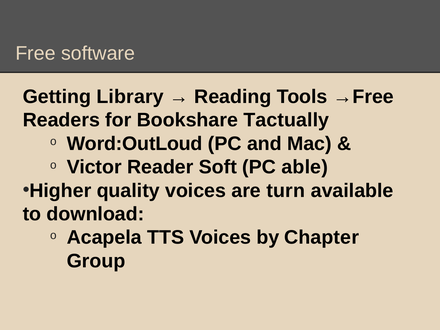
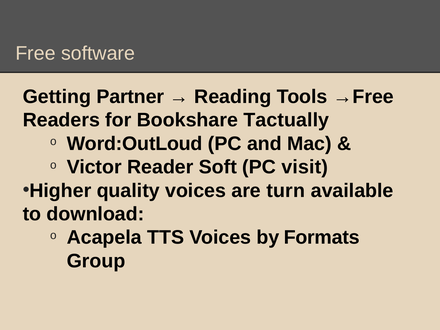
Library: Library -> Partner (130, 97)
able: able -> visit (305, 167)
Chapter: Chapter -> Formats (322, 238)
